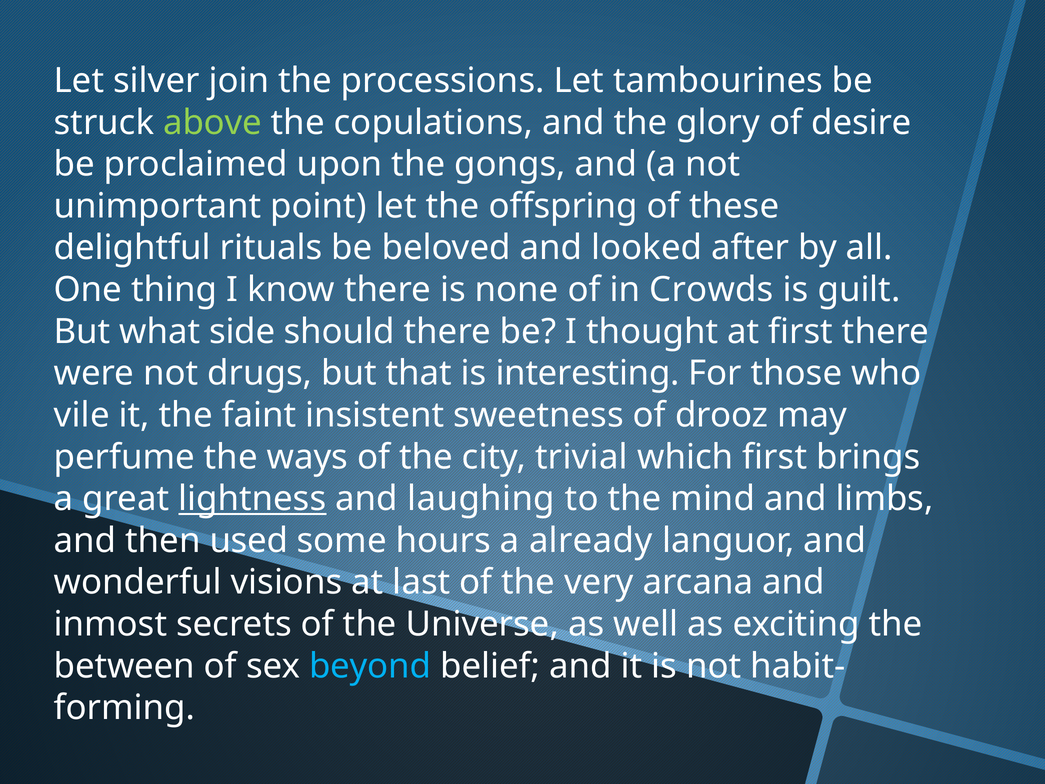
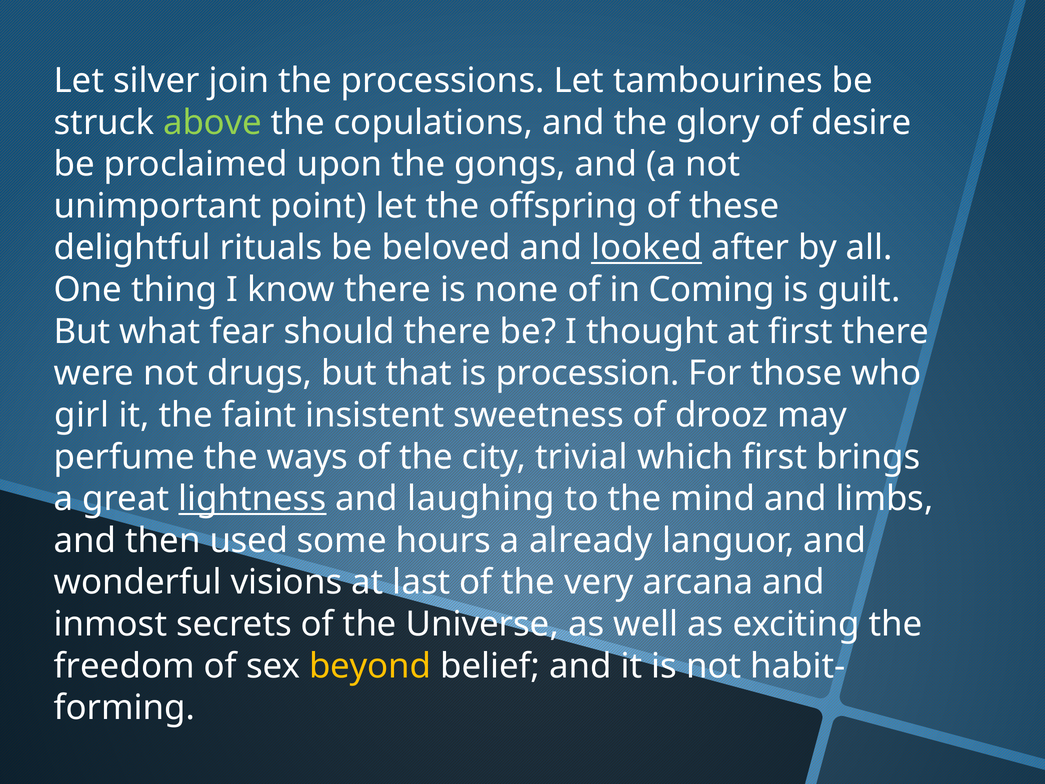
looked underline: none -> present (647, 248)
Crowds: Crowds -> Coming (712, 290)
side: side -> fear (242, 331)
interesting: interesting -> procession (588, 373)
vile: vile -> girl (82, 415)
between: between -> freedom (124, 666)
beyond colour: light blue -> yellow (370, 666)
